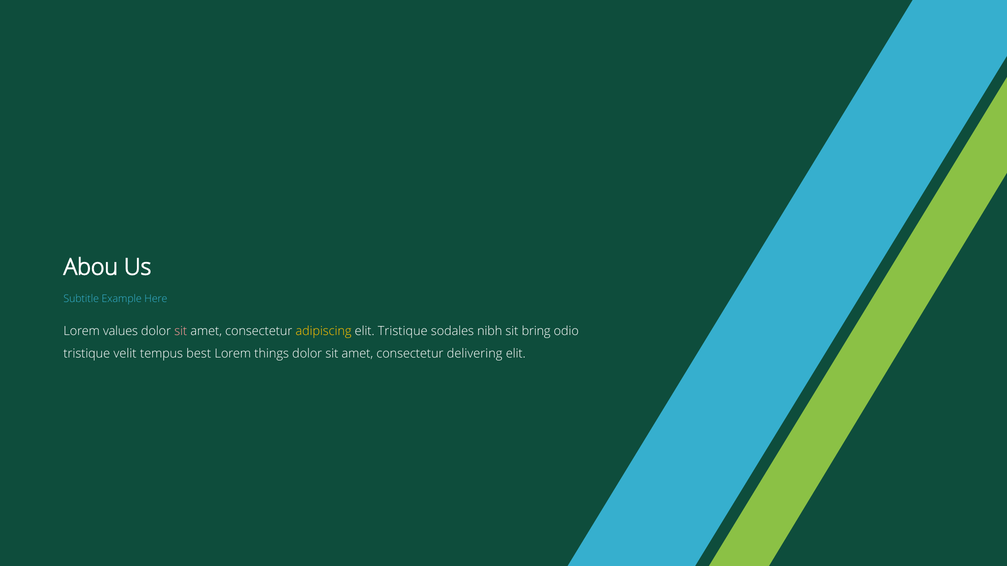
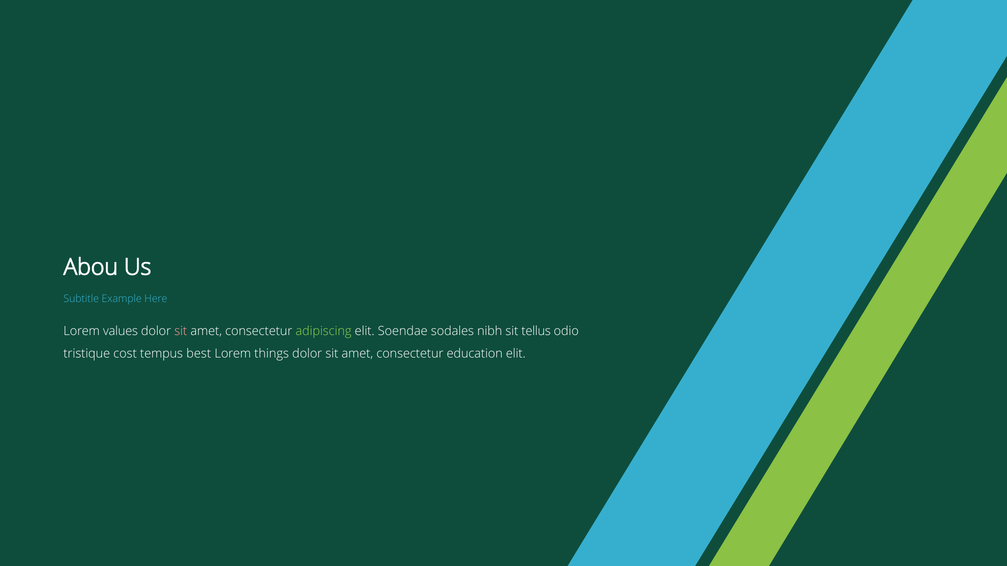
adipiscing colour: yellow -> light green (324, 331)
elit Tristique: Tristique -> Soendae (403, 331)
bring: bring -> tellus (536, 331)
velit: velit -> cost (125, 354)
delivering: delivering -> education (475, 354)
